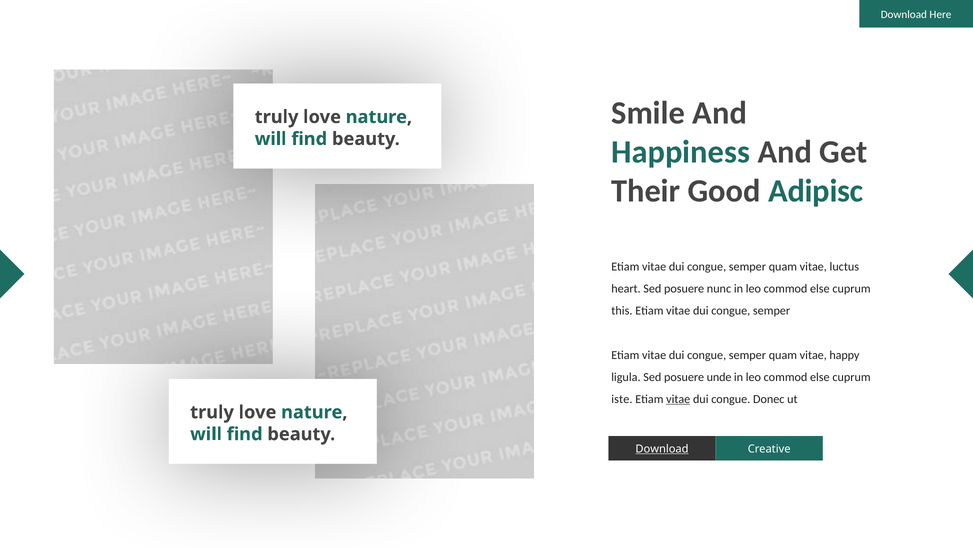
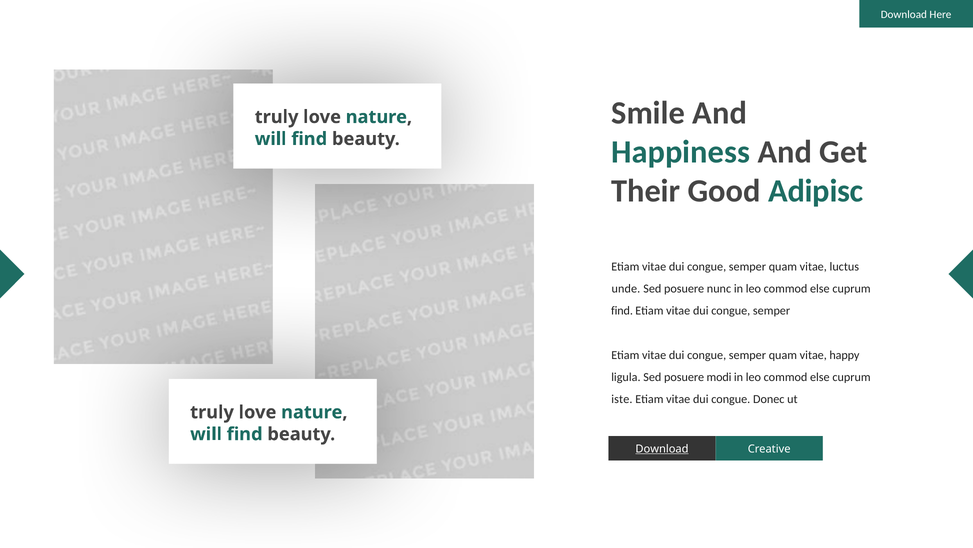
heart: heart -> unde (626, 288)
this: this -> find (622, 310)
unde: unde -> modi (719, 377)
vitae underline: present -> none (678, 399)
